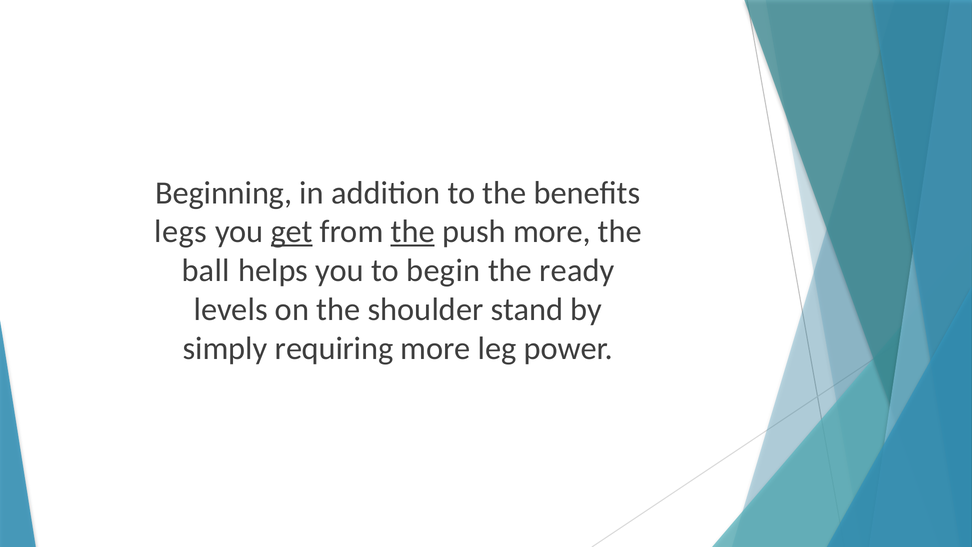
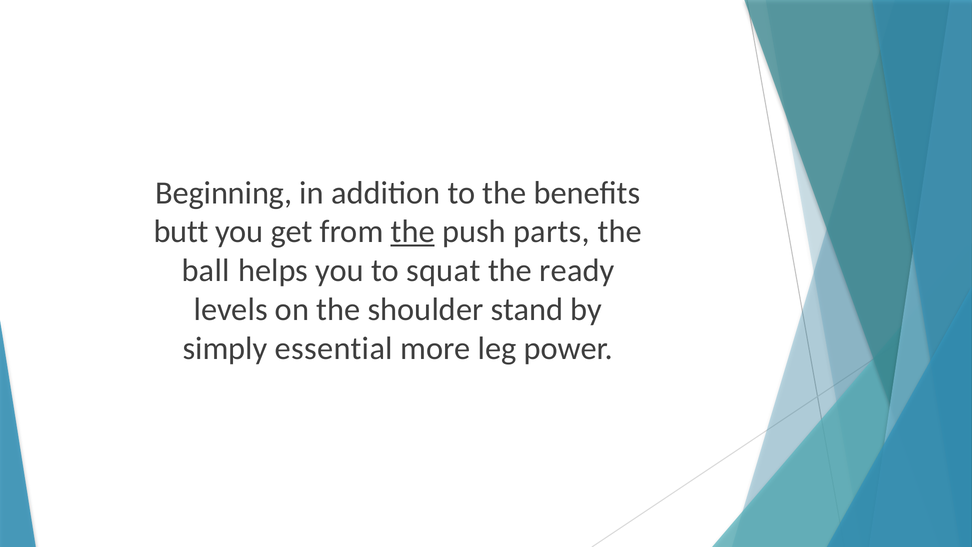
legs: legs -> butt (181, 232)
get underline: present -> none (292, 232)
push more: more -> parts (552, 232)
begin: begin -> squat (443, 271)
requiring: requiring -> essential (334, 348)
